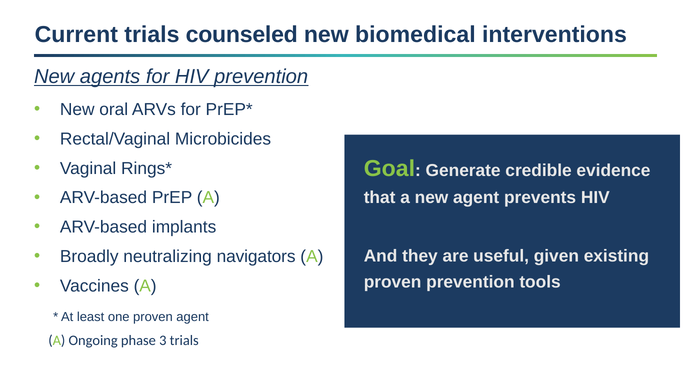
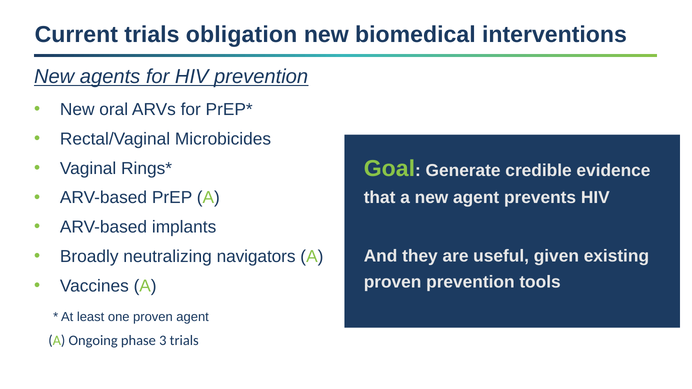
counseled: counseled -> obligation (242, 35)
